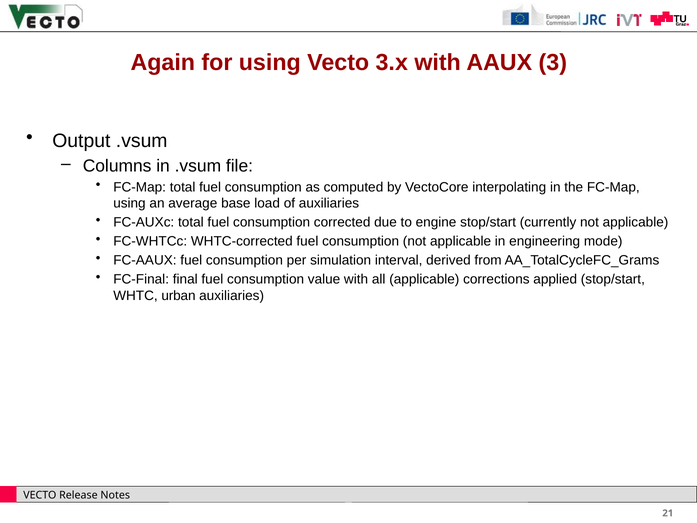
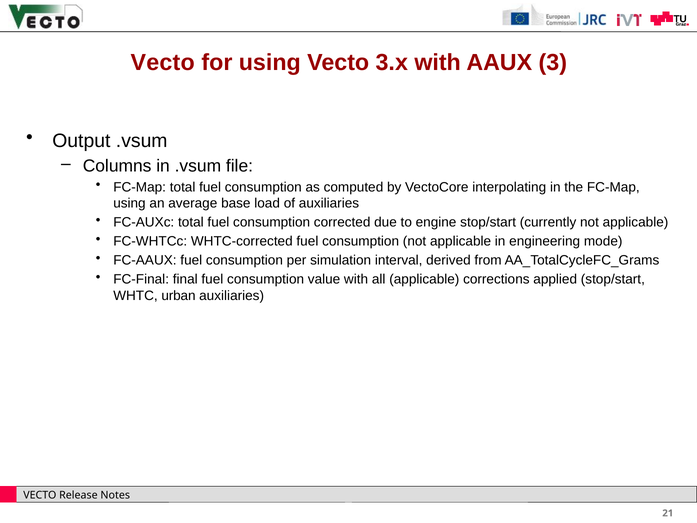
Again: Again -> Vecto (163, 63)
